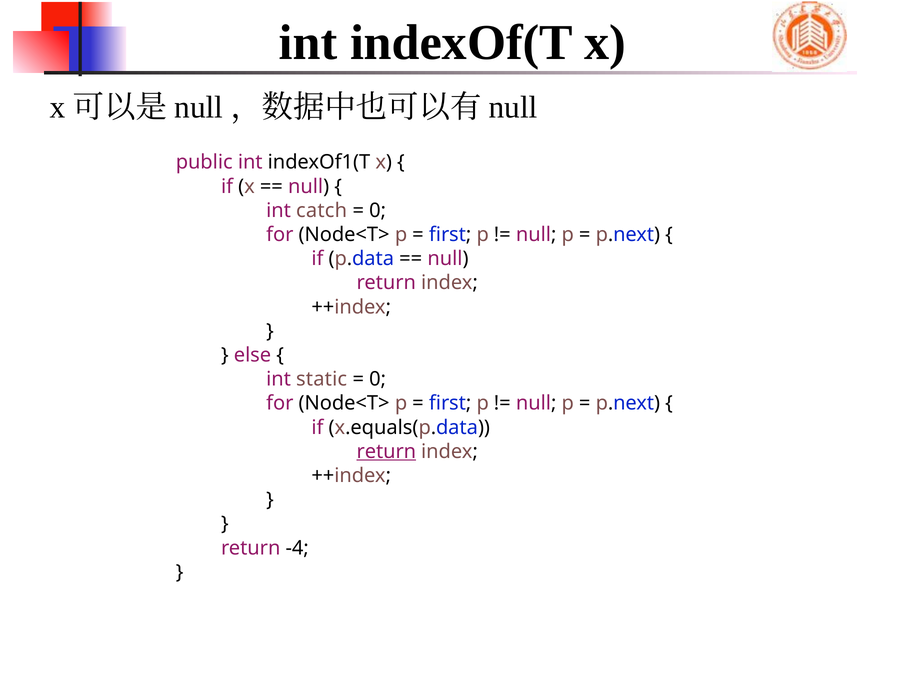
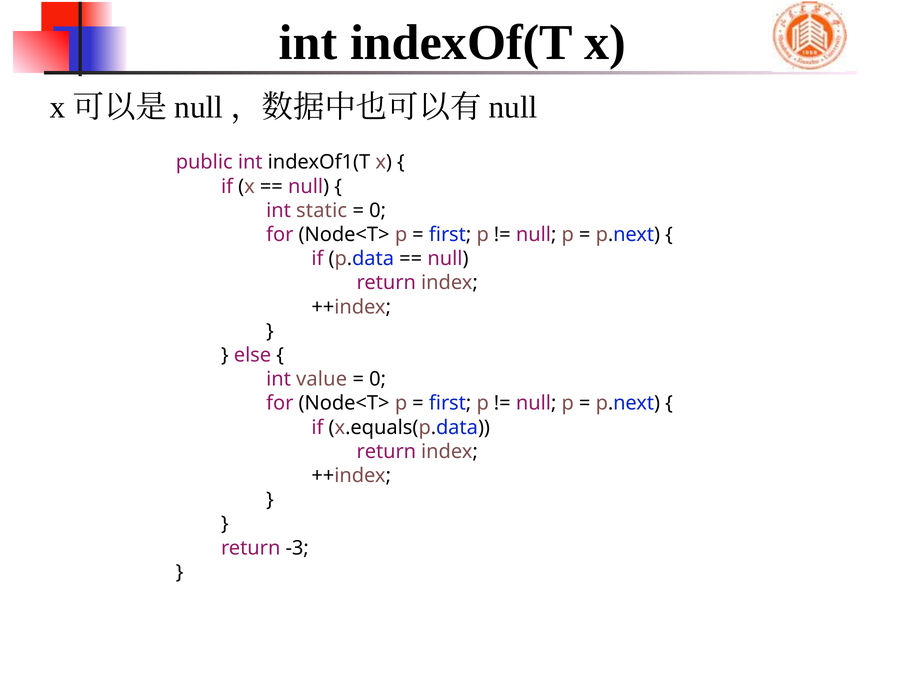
catch: catch -> static (322, 211)
static: static -> value (322, 379)
return underline: present -> none (386, 451)
-4: -4 -> -3 (297, 548)
